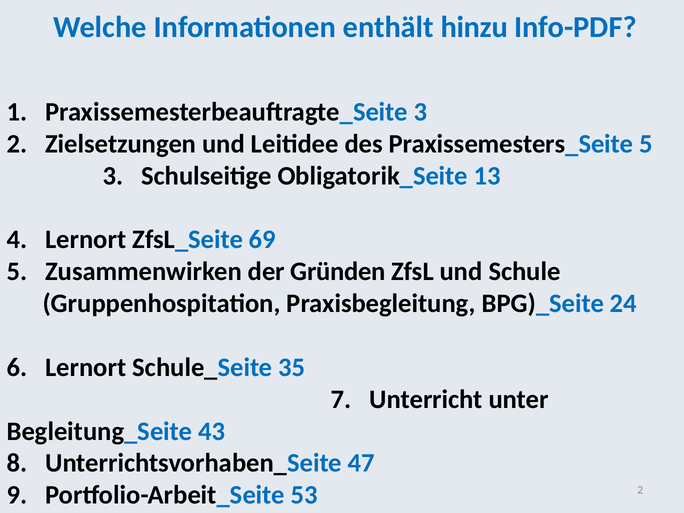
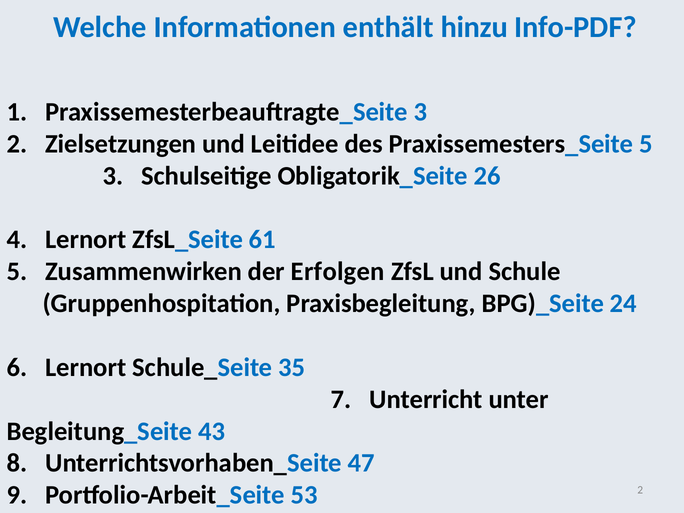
13: 13 -> 26 (487, 176)
69: 69 -> 61 (262, 240)
Gründen: Gründen -> Erfolgen (338, 272)
